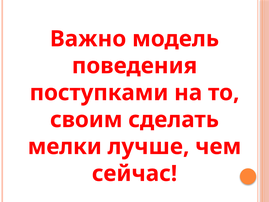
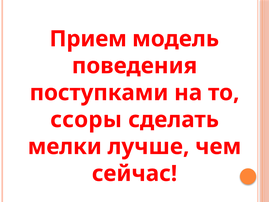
Важно: Важно -> Прием (88, 39)
своим: своим -> ссоры (86, 120)
